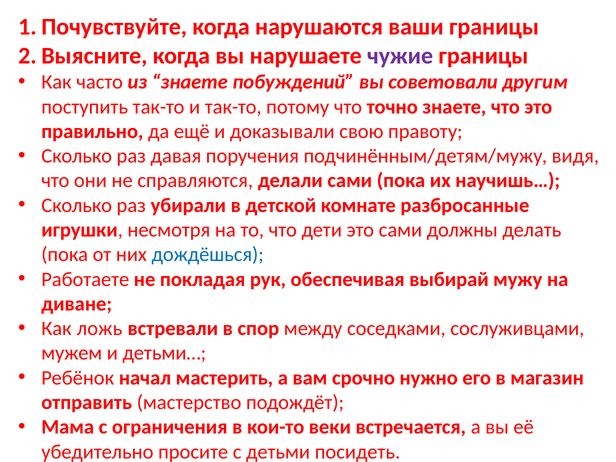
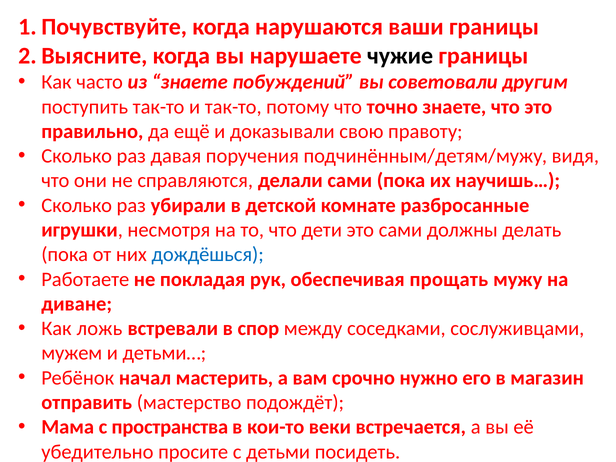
чужие colour: purple -> black (400, 56)
выбирай: выбирай -> прощать (449, 279)
ограничения: ограничения -> пространства (170, 427)
